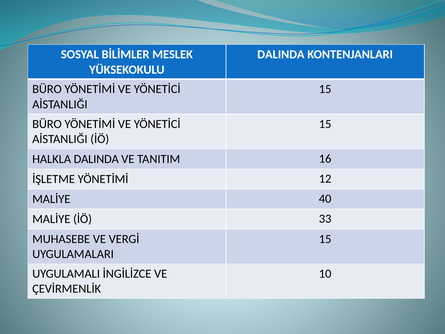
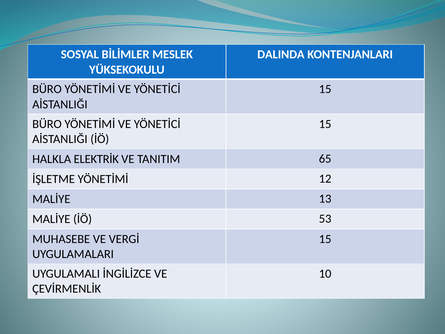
HALKLA DALINDA: DALINDA -> ELEKTRİK (96, 159)
16: 16 -> 65 (325, 159)
40: 40 -> 13 (325, 199)
33: 33 -> 53 (325, 219)
